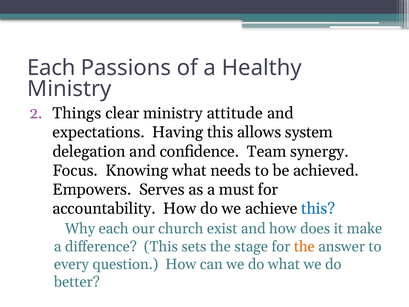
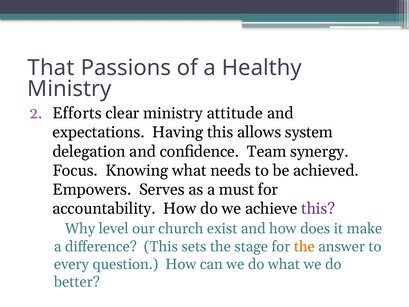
Each: Each -> That (51, 68)
Things: Things -> Efforts (77, 113)
this colour: blue -> purple (318, 208)
Why each: each -> level (114, 229)
